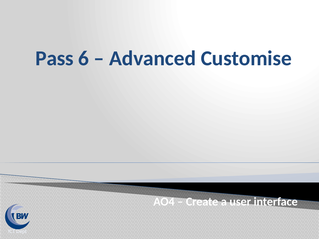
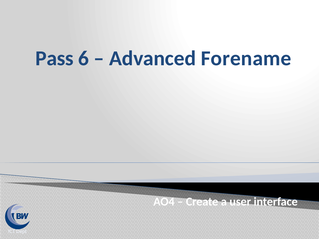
Customise: Customise -> Forename (246, 58)
